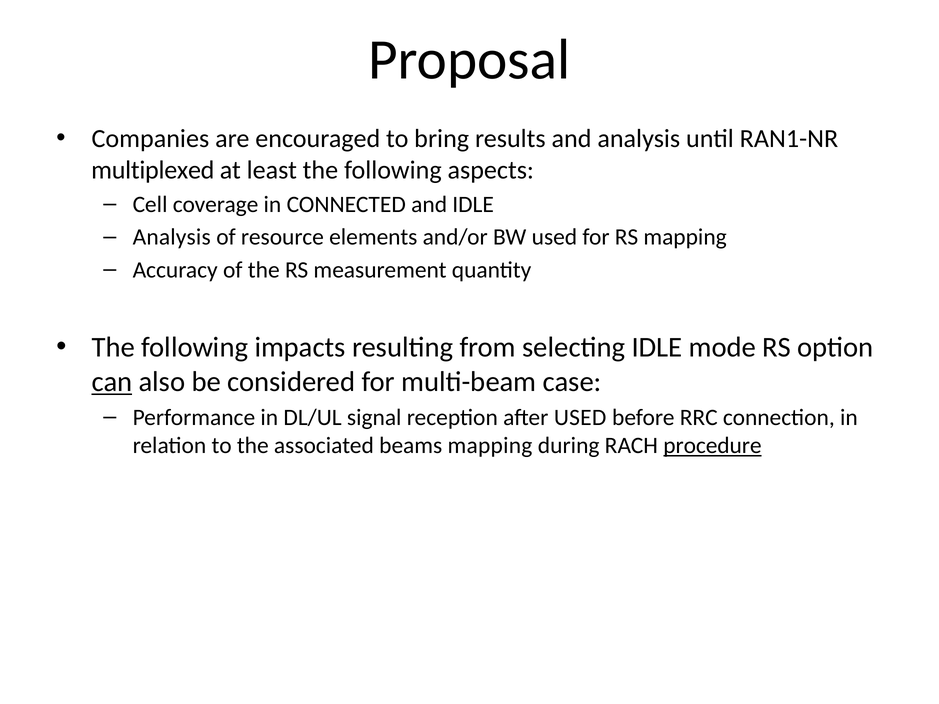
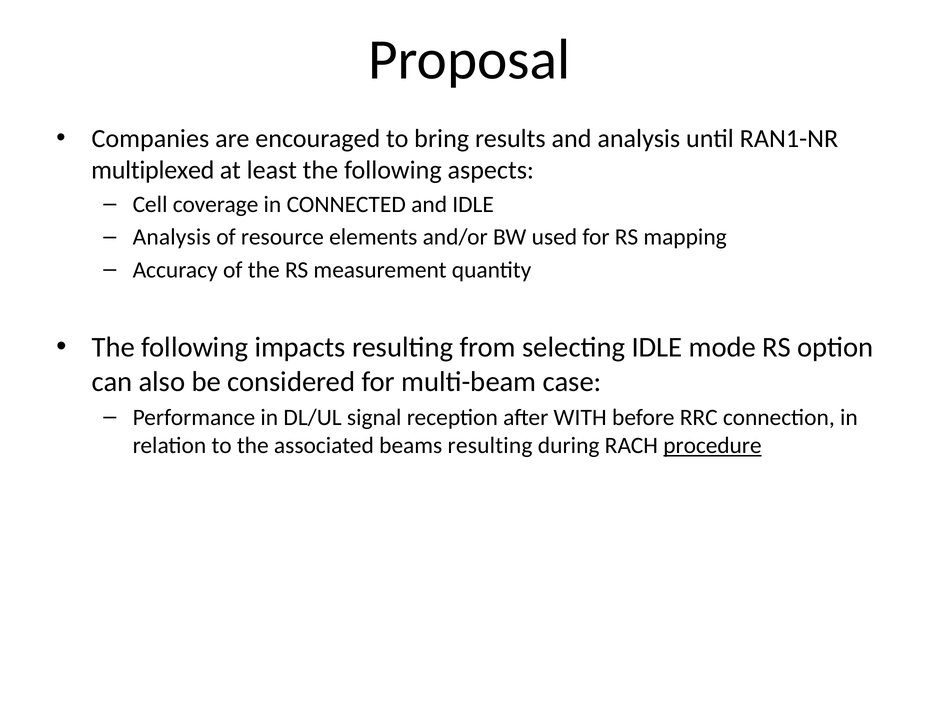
can underline: present -> none (112, 382)
after USED: USED -> WITH (580, 418)
beams mapping: mapping -> resulting (490, 446)
